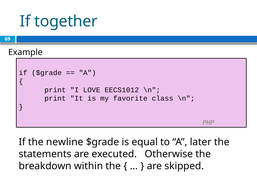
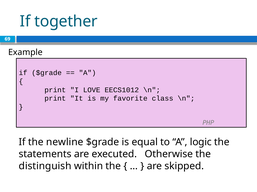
later: later -> logic (201, 143)
breakdown: breakdown -> distinguish (45, 167)
